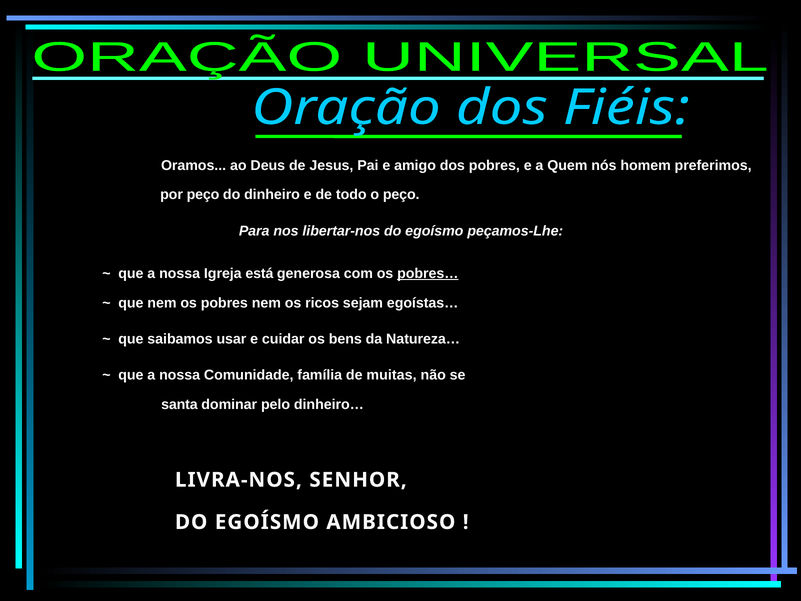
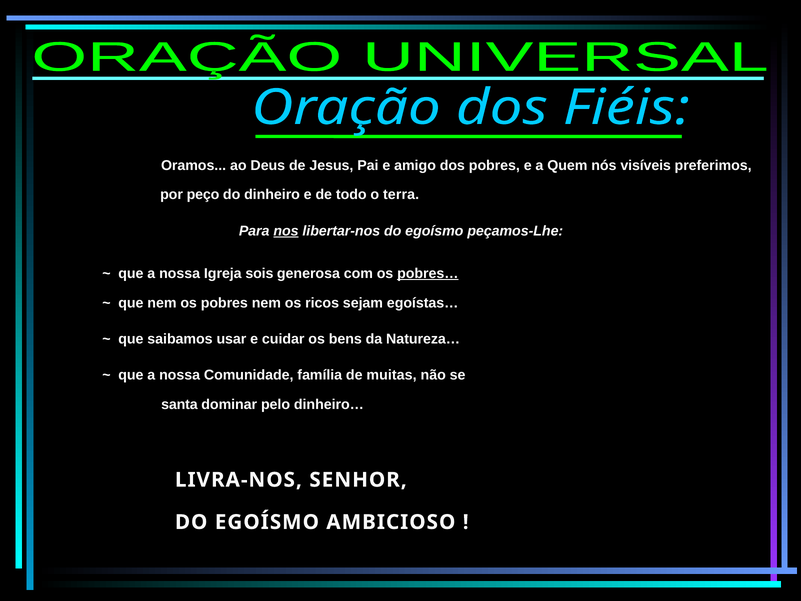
homem: homem -> visíveis (646, 165)
o peço: peço -> terra (401, 195)
nos underline: none -> present (286, 231)
está: está -> sois (259, 273)
